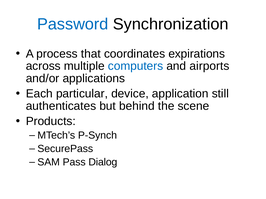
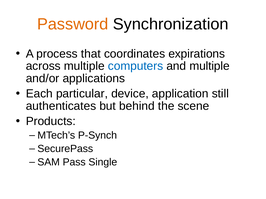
Password colour: blue -> orange (73, 24)
and airports: airports -> multiple (210, 66)
Dialog: Dialog -> Single (103, 163)
